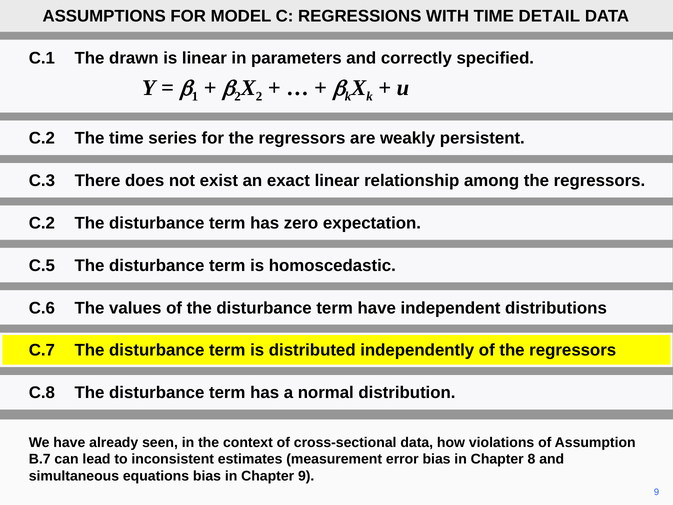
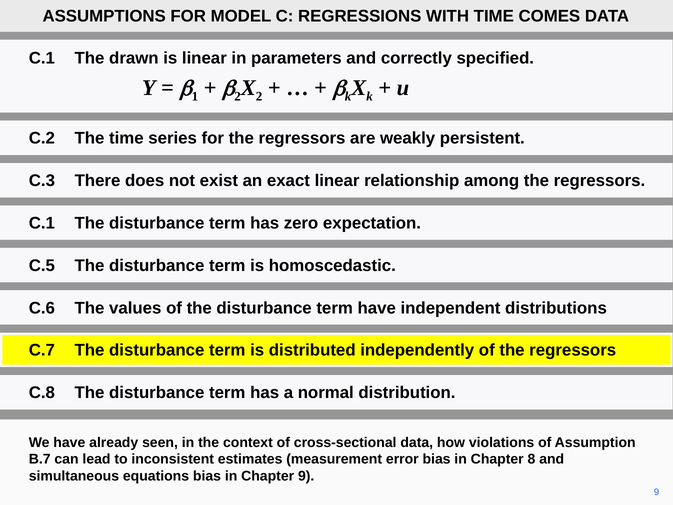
DETAIL: DETAIL -> COMES (549, 16)
C.2: C.2 -> C.1 (42, 223)
